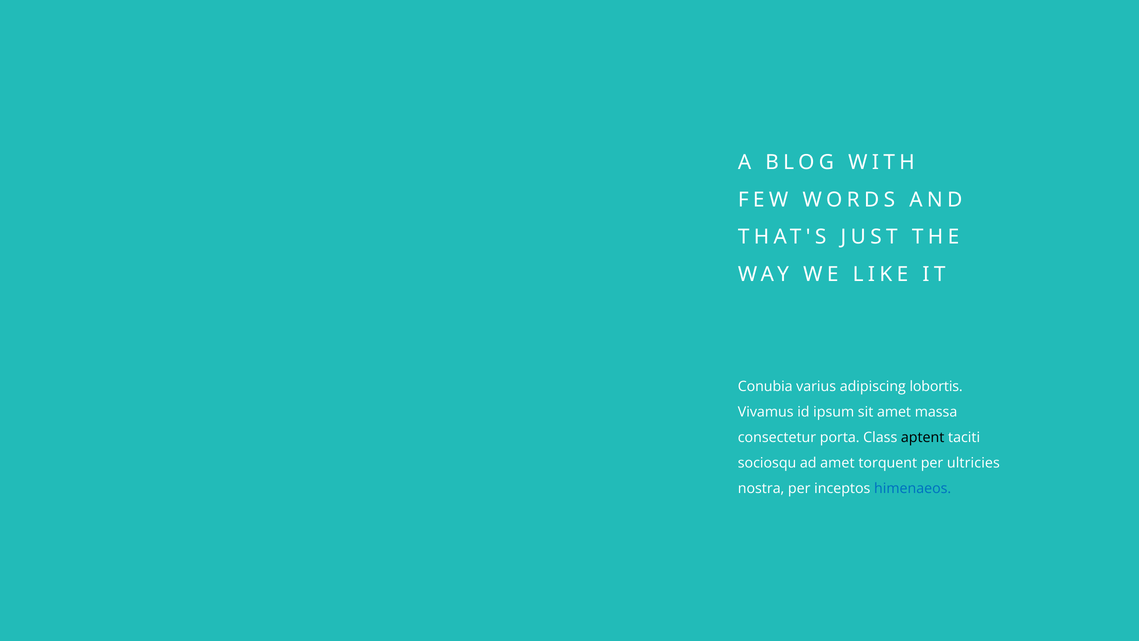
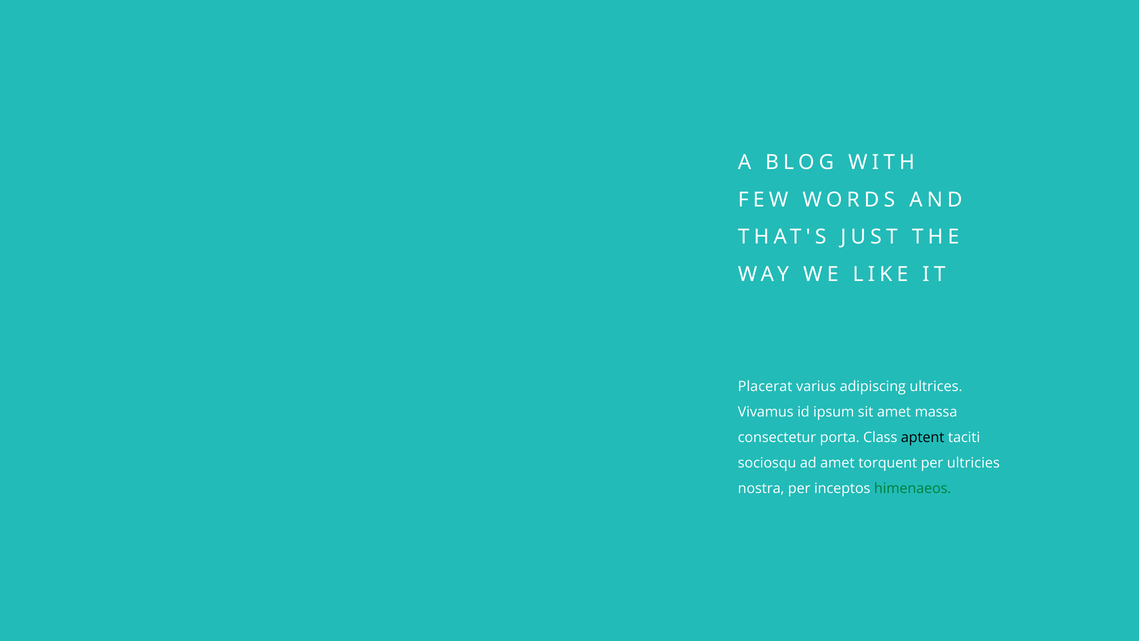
Conubia: Conubia -> Placerat (765, 386)
lobortis: lobortis -> ultrices (936, 386)
himenaeos colour: blue -> green (913, 489)
